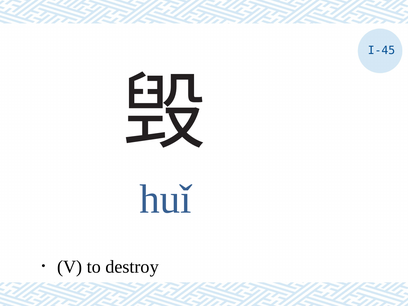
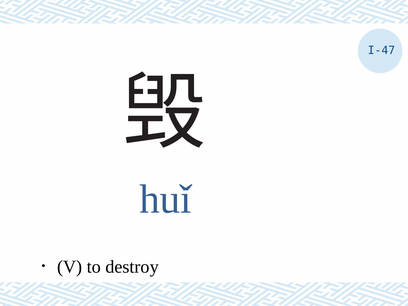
I-45: I-45 -> I-47 (381, 50)
